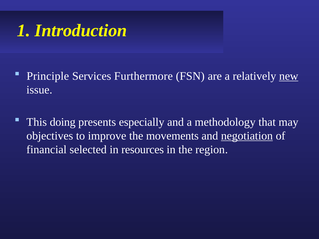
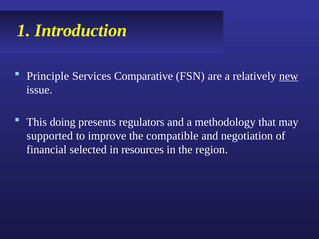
Furthermore: Furthermore -> Comparative (144, 76)
especially: especially -> regulators (142, 122)
objectives: objectives -> supported (50, 136)
movements: movements -> compatible (172, 136)
negotiation underline: present -> none (247, 136)
